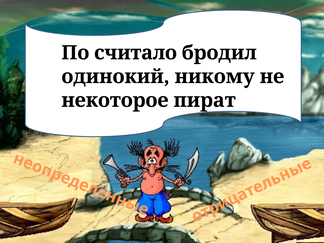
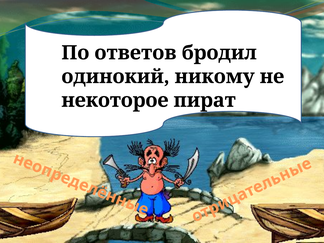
считало: считало -> ответов (135, 53)
